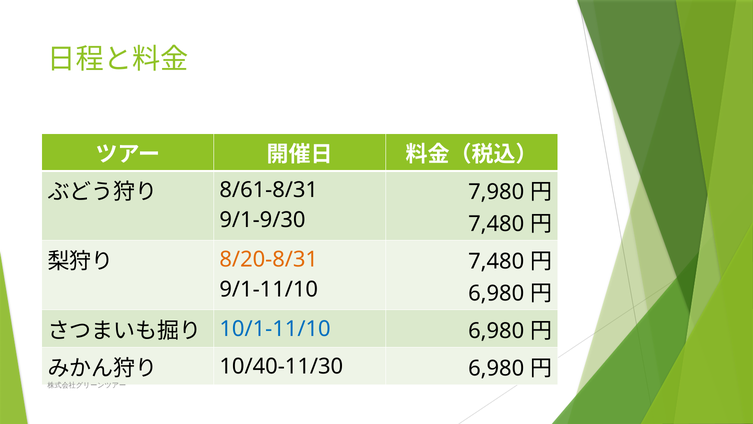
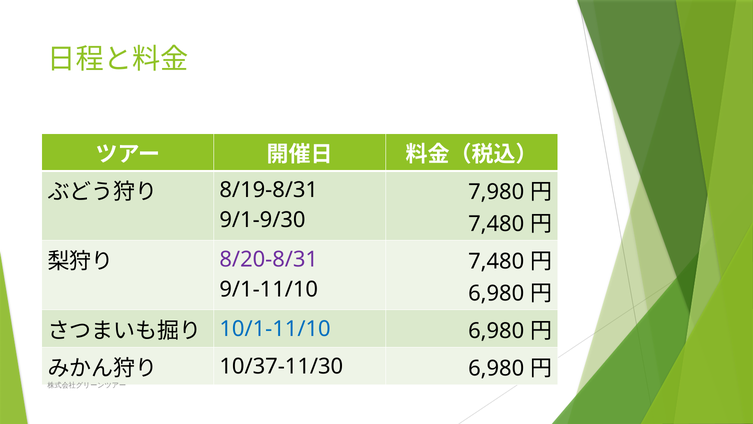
8/61-8/31: 8/61-8/31 -> 8/19-8/31 (269, 190)
8/20-8/31 colour: orange -> purple (269, 259)
10/40-11/30: 10/40-11/30 -> 10/37-11/30 (281, 366)
